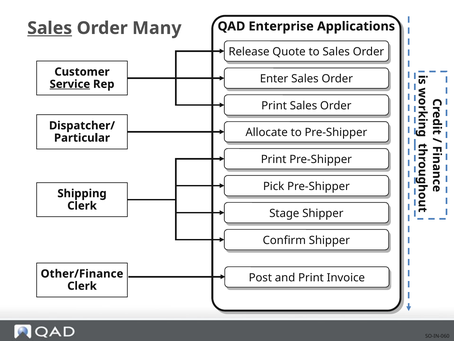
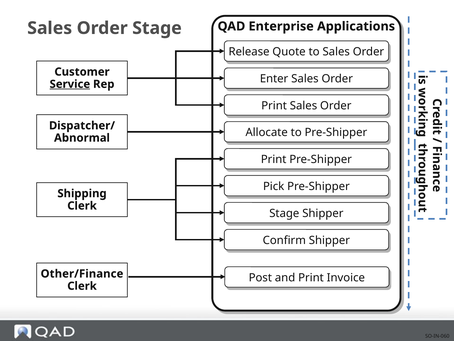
Sales underline: present -> none (50, 28)
Order Many: Many -> Stage (157, 28)
Particular: Particular -> Abnormal (82, 138)
